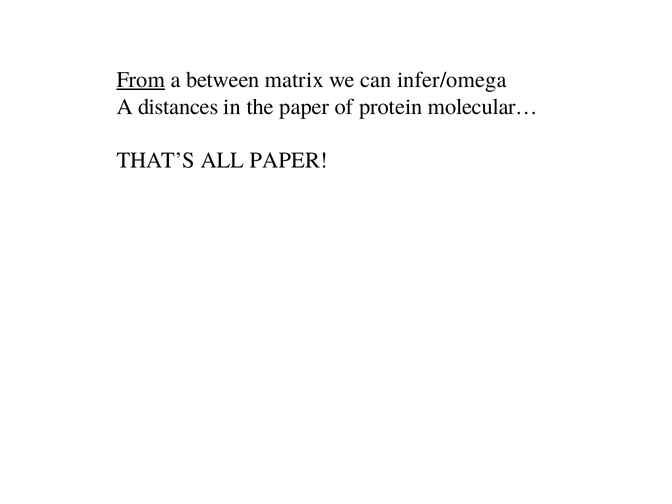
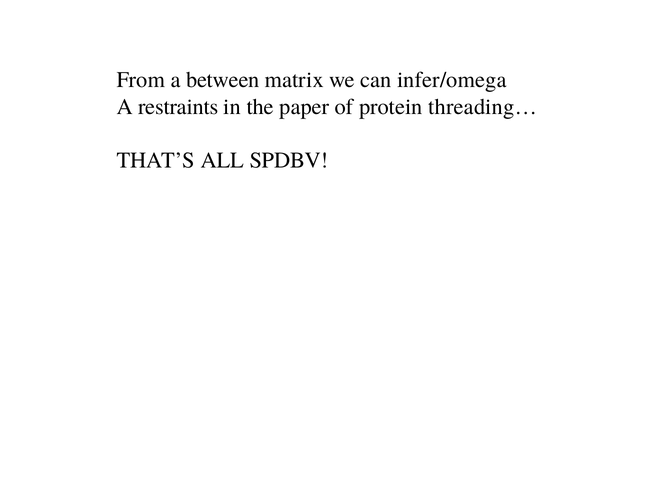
From underline: present -> none (141, 80)
distances: distances -> restraints (178, 107)
molecular…: molecular… -> threading… (483, 107)
ALL PAPER: PAPER -> SPDBV (289, 160)
